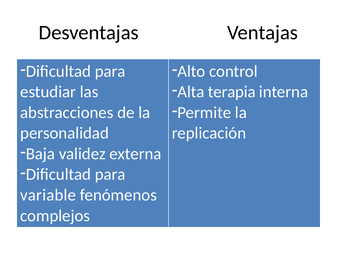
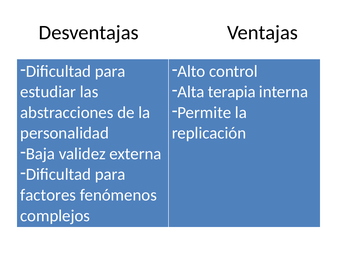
variable: variable -> factores (48, 195)
